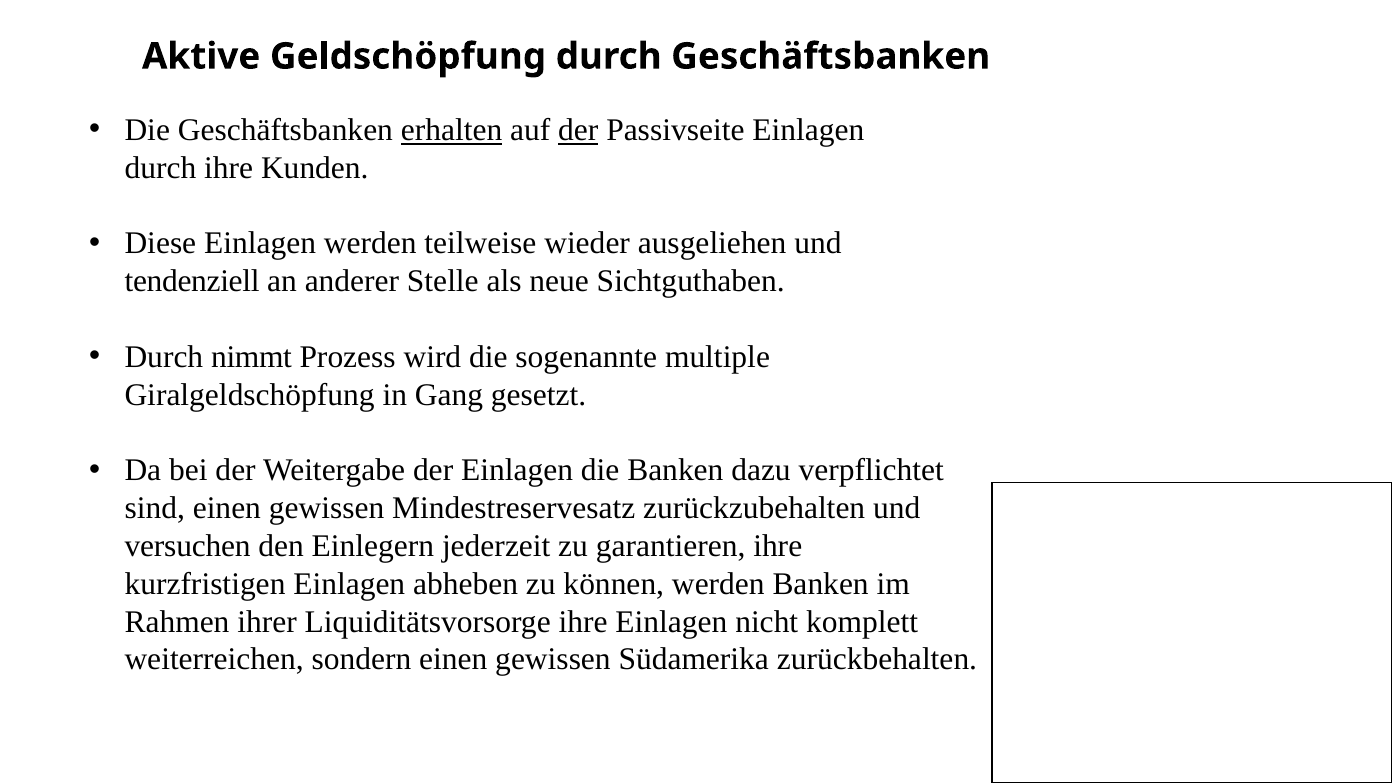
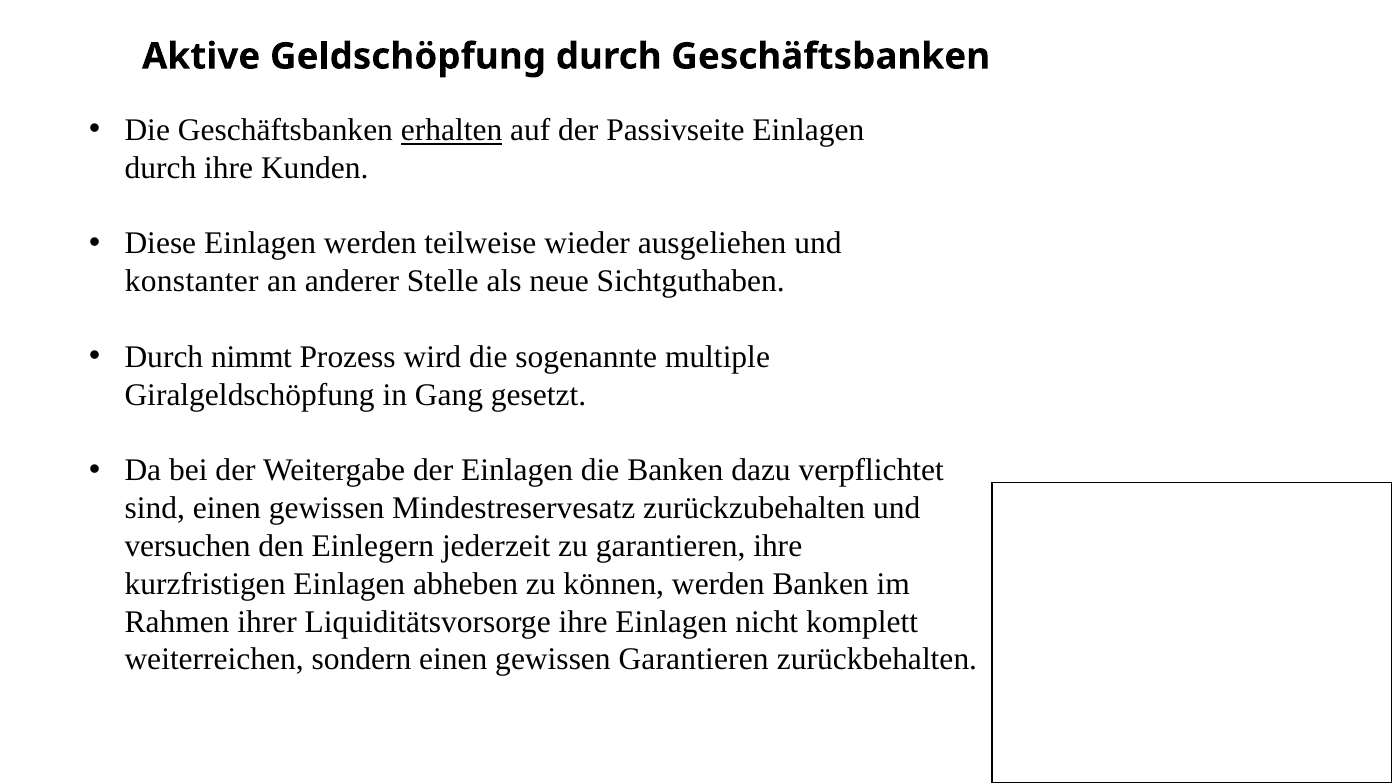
der underline: present -> none (578, 130)
tendenziell: tendenziell -> konstanter (192, 281)
gewissen Südamerika: Südamerika -> Garantieren (694, 659)
